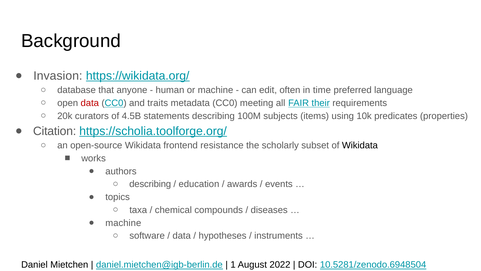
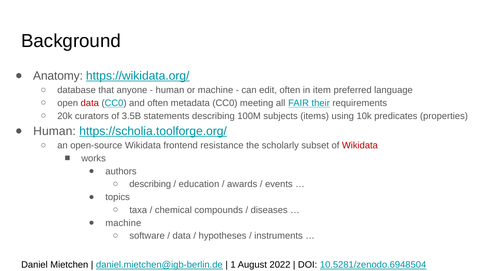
Invasion: Invasion -> Anatomy (58, 76)
time: time -> item (322, 90)
and traits: traits -> often (158, 103)
4.5B: 4.5B -> 3.5B (131, 116)
Citation: Citation -> Human (55, 131)
Wikidata colour: black -> red (360, 145)
